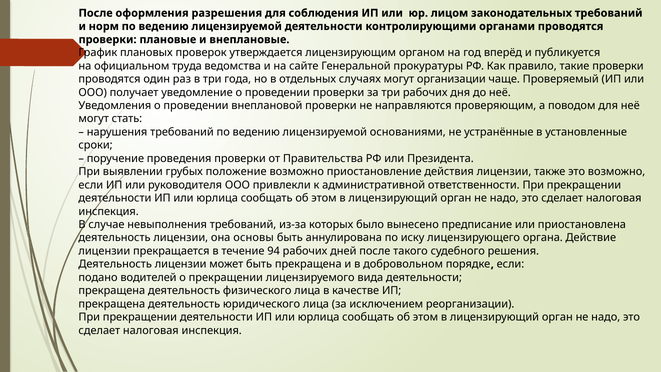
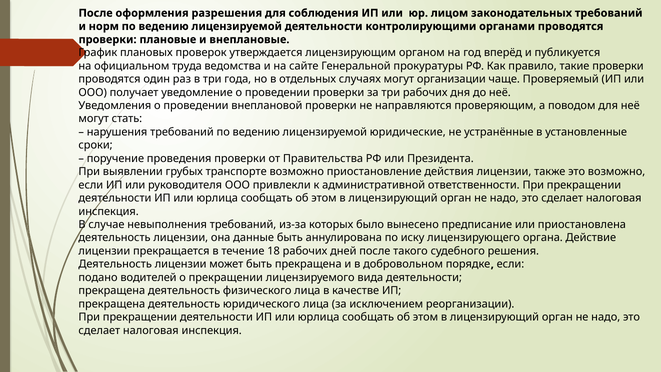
основаниями: основаниями -> юридические (408, 132)
положение: положение -> транспорте (236, 172)
основы: основы -> данные (254, 238)
94: 94 -> 18 (274, 251)
